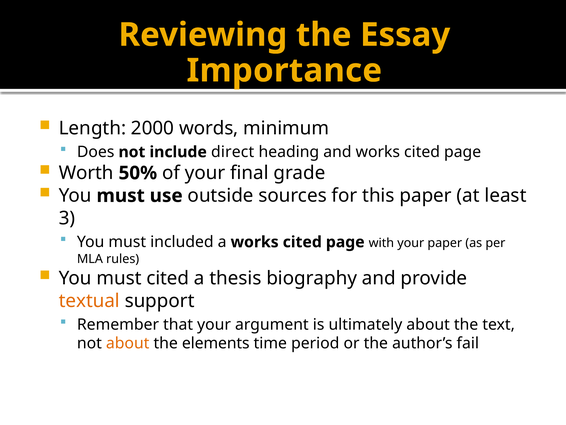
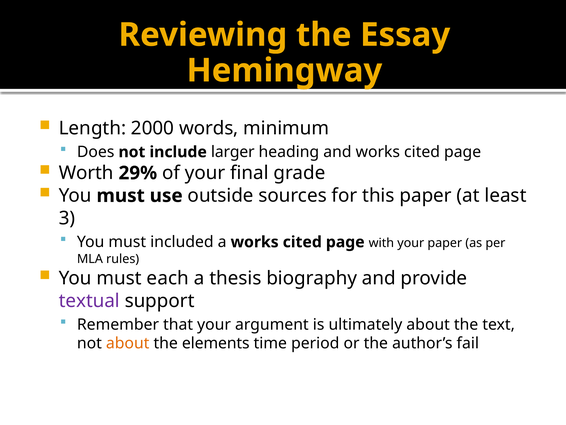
Importance: Importance -> Hemingway (284, 71)
direct: direct -> larger (233, 152)
50%: 50% -> 29% (138, 173)
must cited: cited -> each (168, 278)
textual colour: orange -> purple (89, 301)
